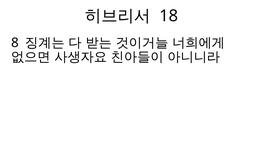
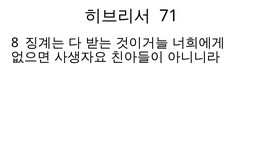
18: 18 -> 71 (169, 16)
